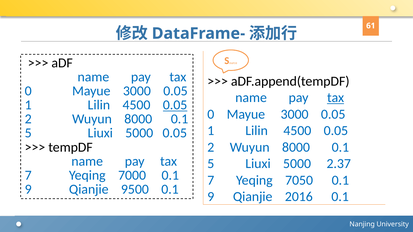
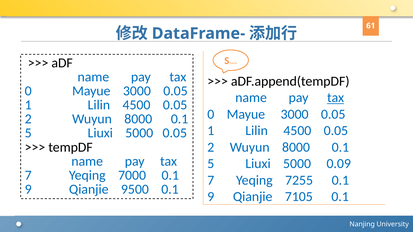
0.05 underline: present -> none (175, 105)
2.37: 2.37 -> 0.09 (339, 164)
7050: 7050 -> 7255 (299, 181)
2016: 2016 -> 7105 (299, 197)
